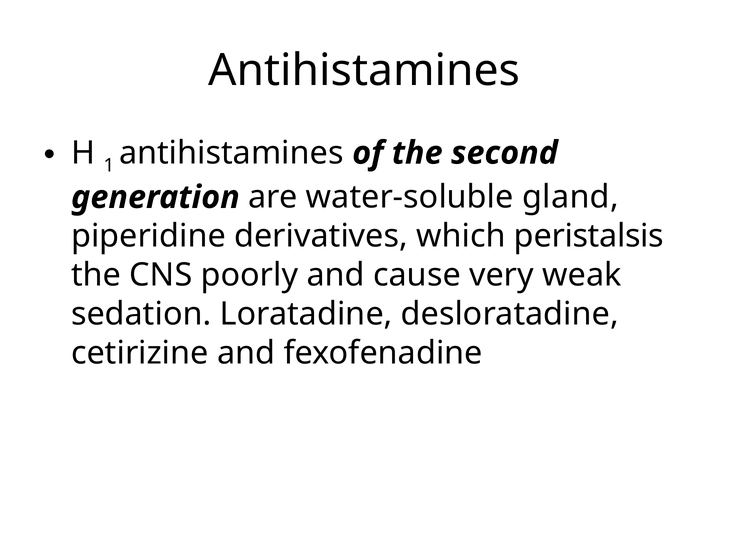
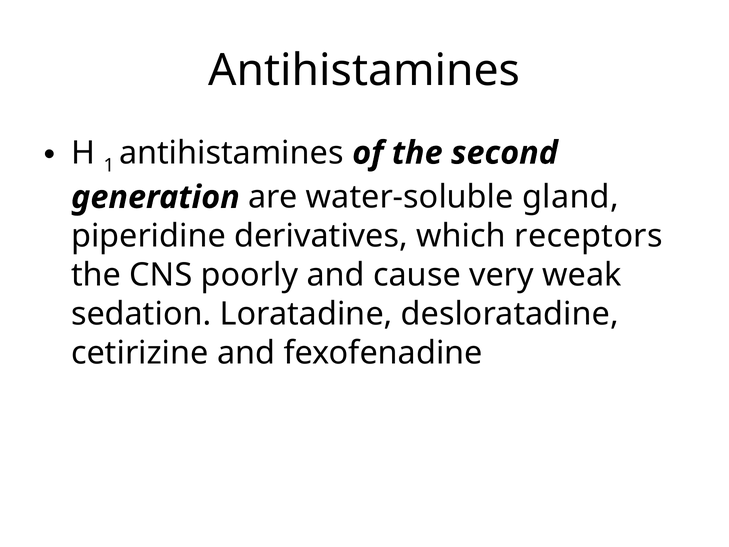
peristalsis: peristalsis -> receptors (589, 236)
